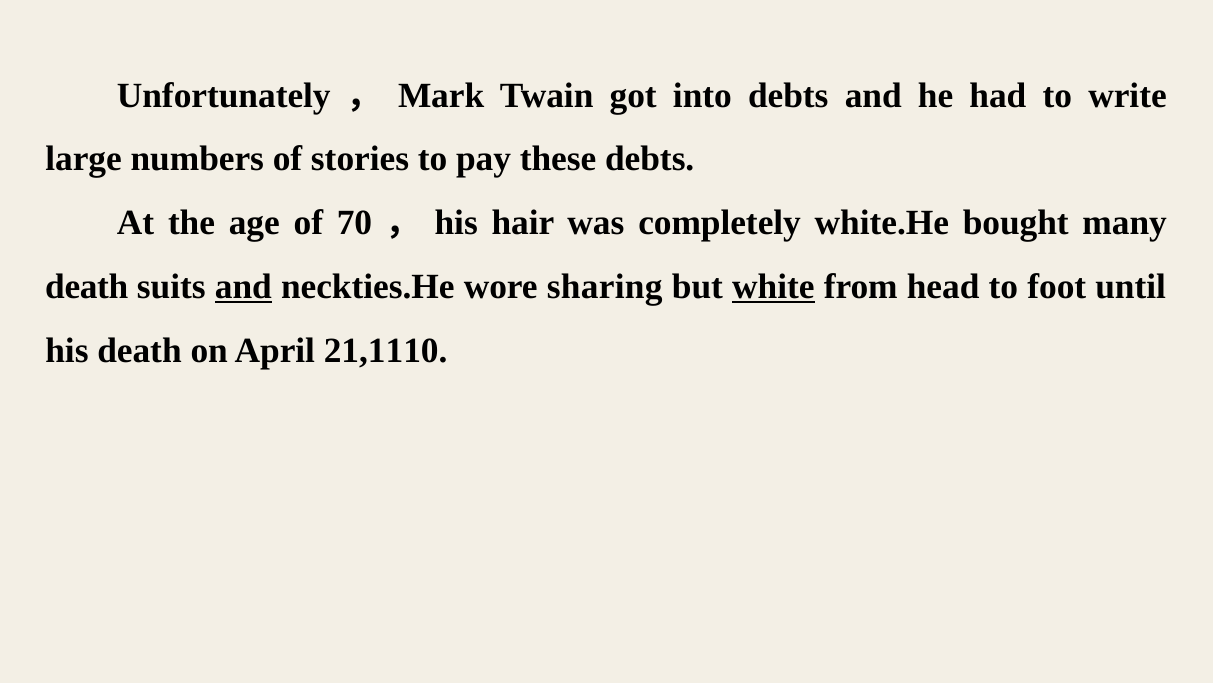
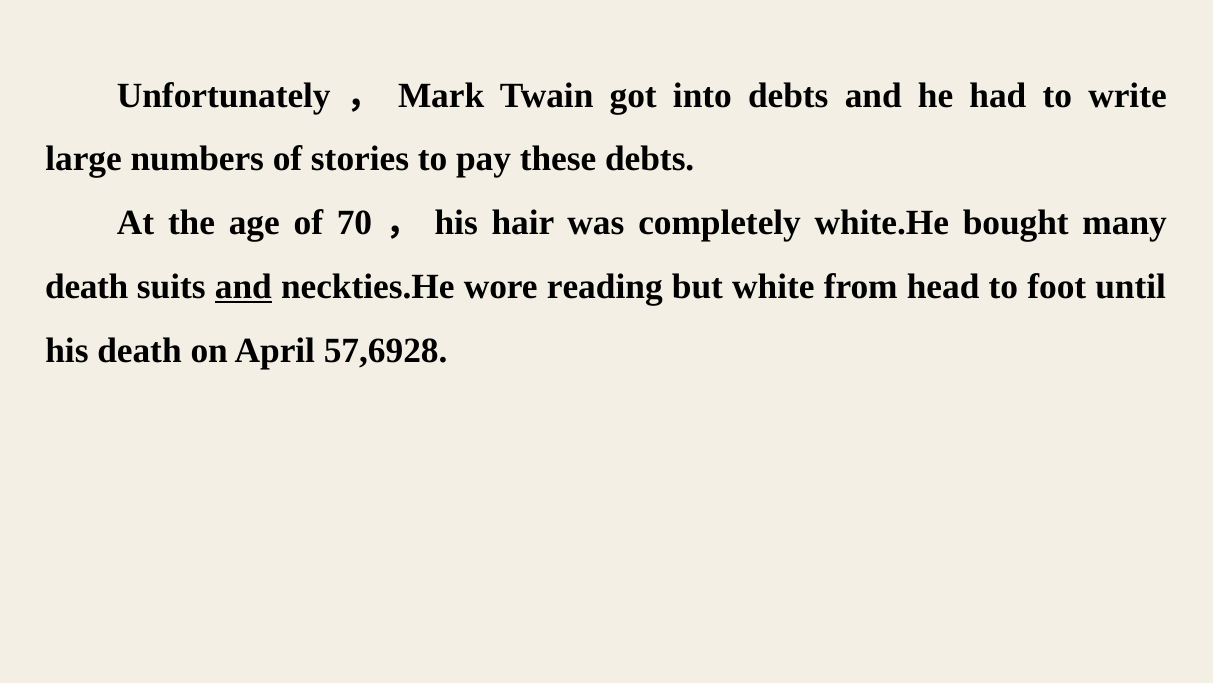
sharing: sharing -> reading (605, 286)
white underline: present -> none (773, 286)
21,1110: 21,1110 -> 57,6928 (386, 350)
